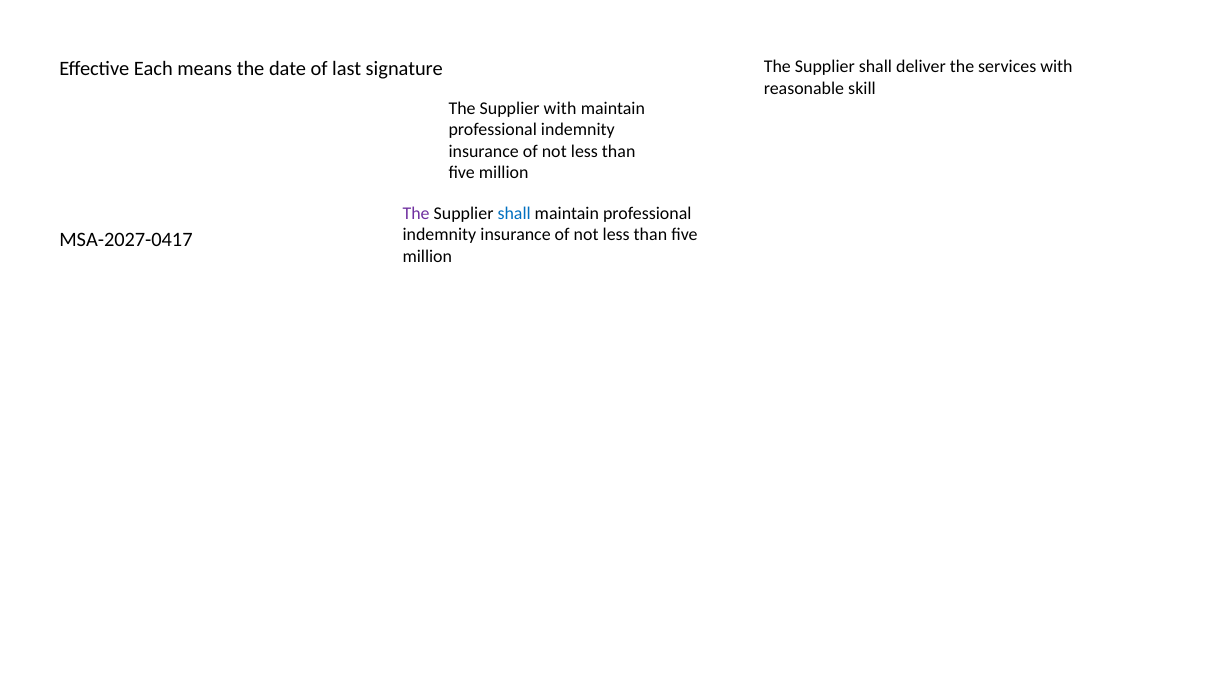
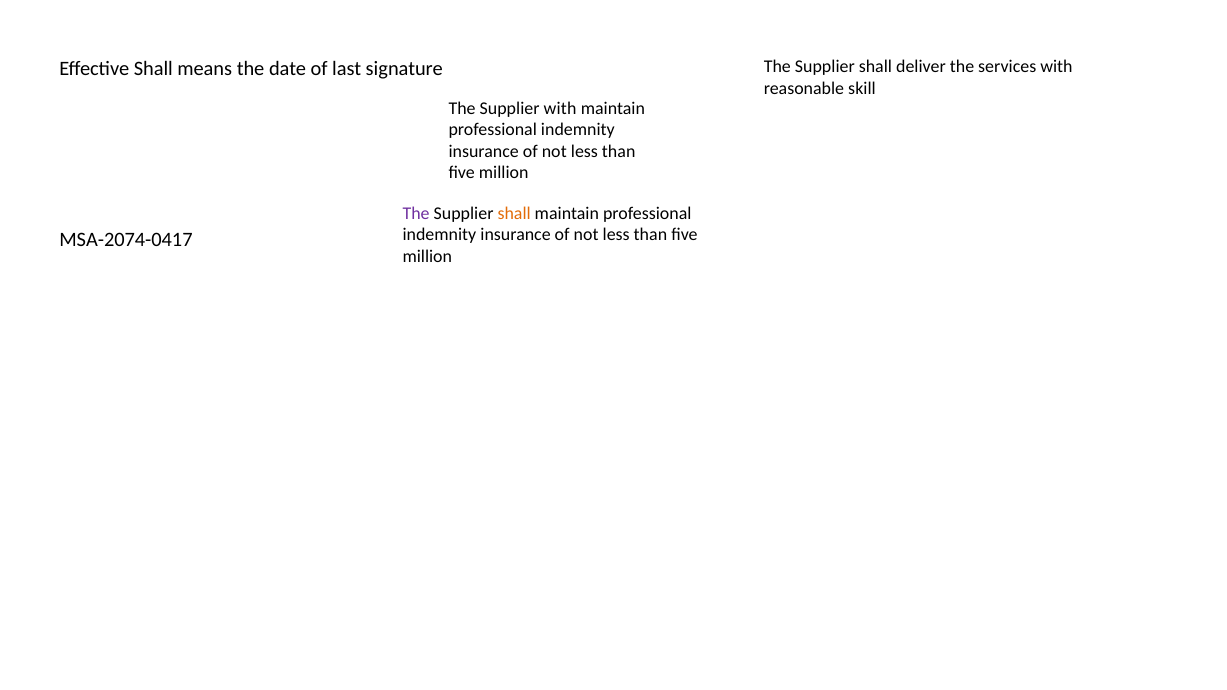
Effective Each: Each -> Shall (153, 69)
shall colour: blue -> orange (514, 213)
MSA-2027-0417: MSA-2027-0417 -> MSA-2074-0417 (126, 240)
